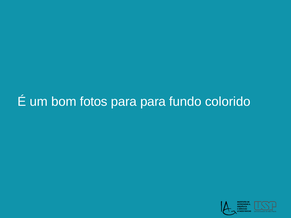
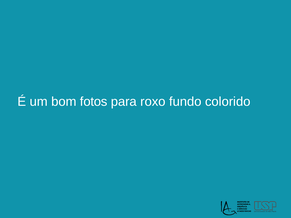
para para: para -> roxo (153, 102)
